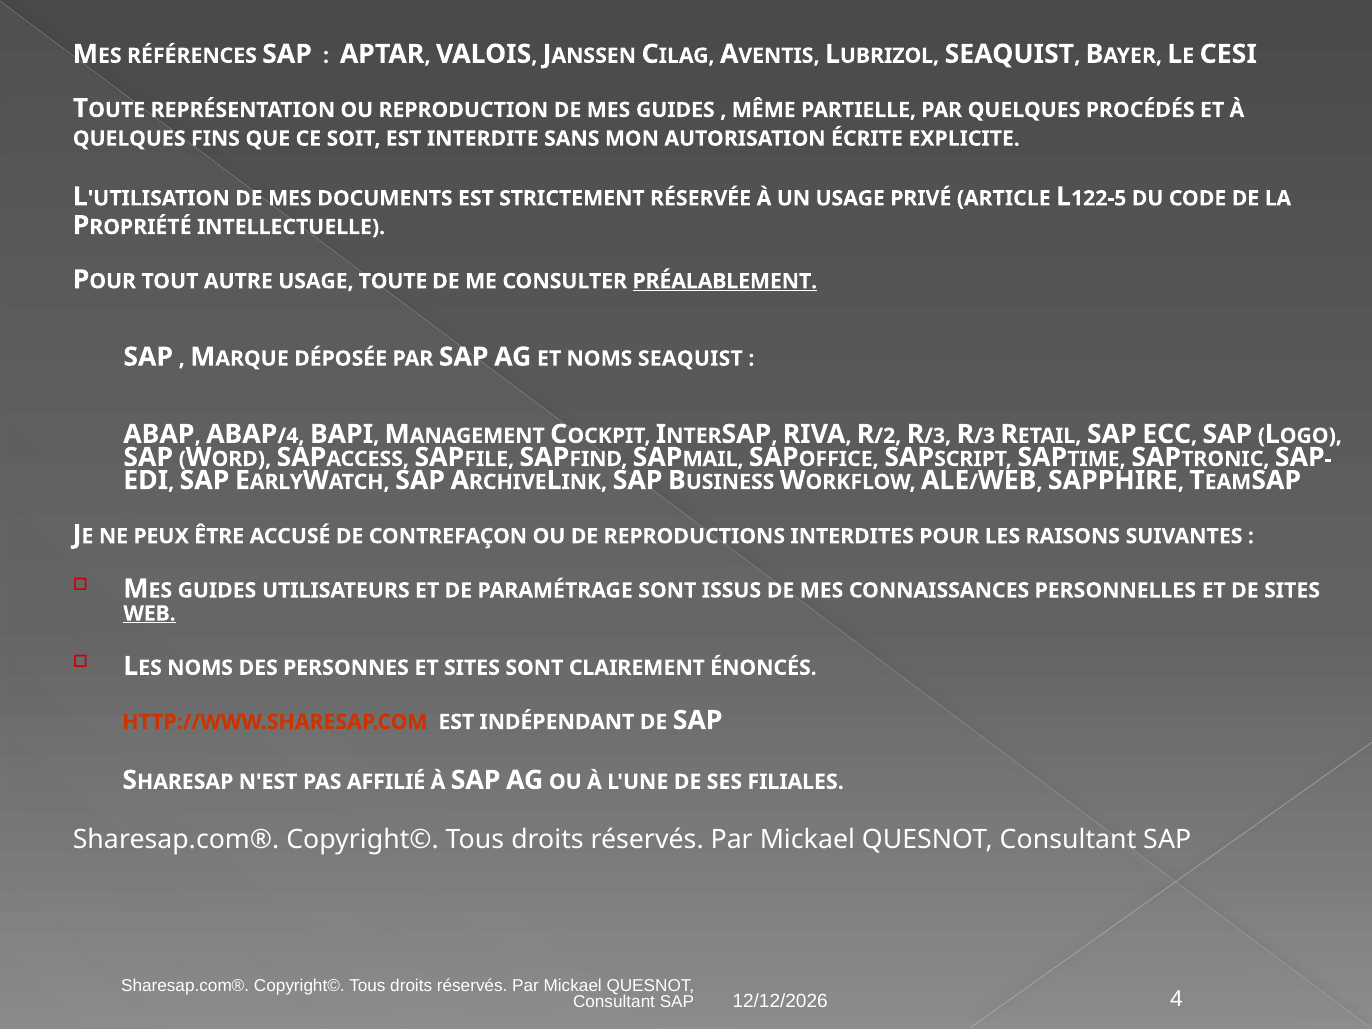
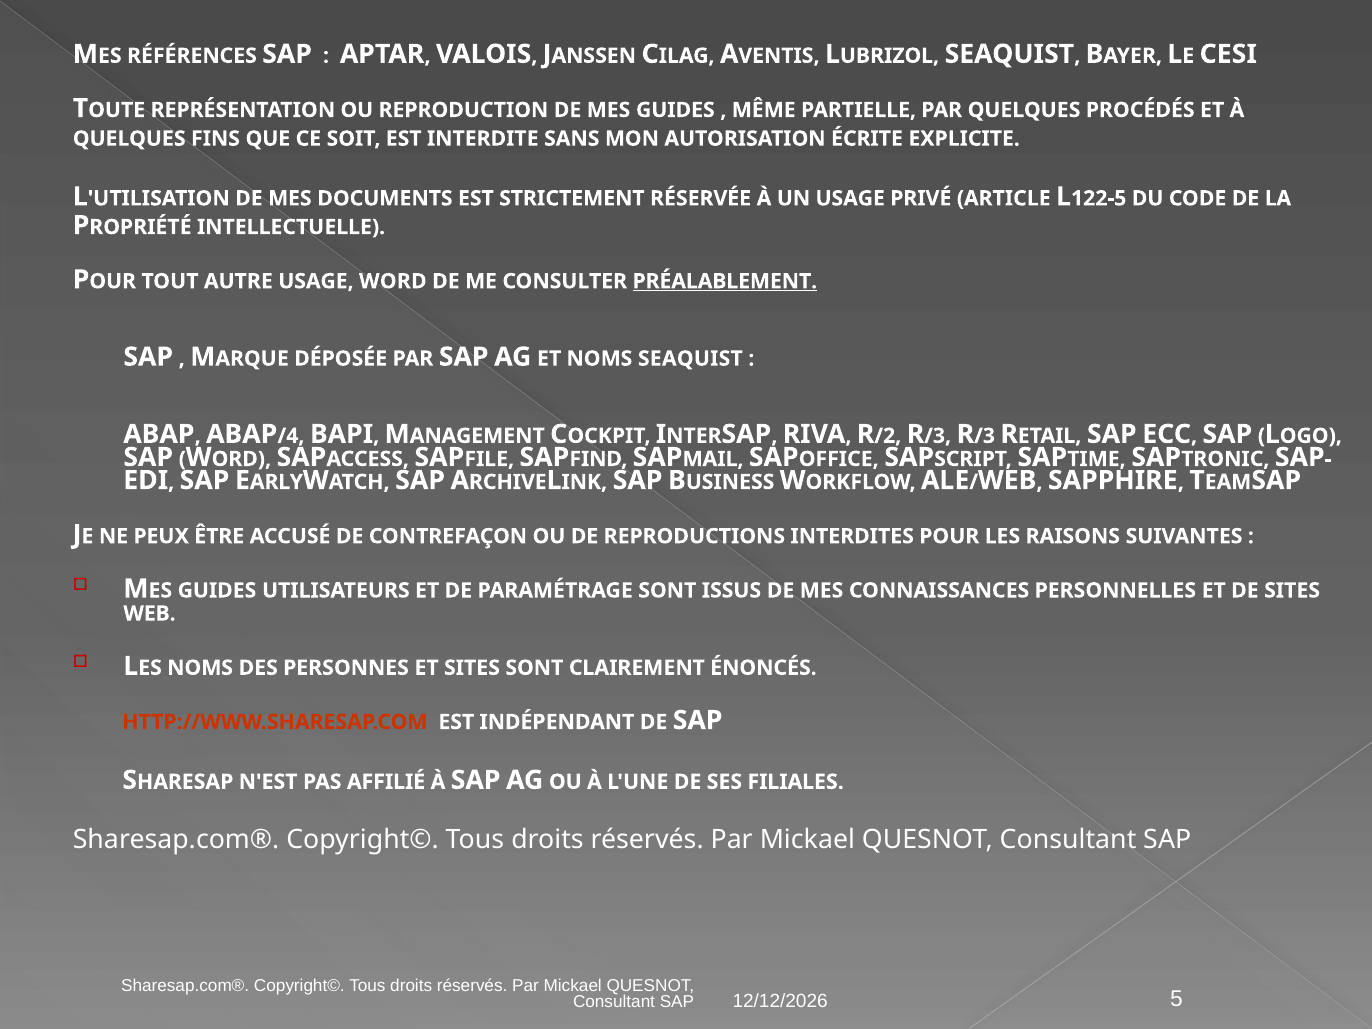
USAGE TOUTE: TOUTE -> WORD (393, 281)
WEB underline: present -> none (149, 614)
4: 4 -> 5 (1177, 999)
